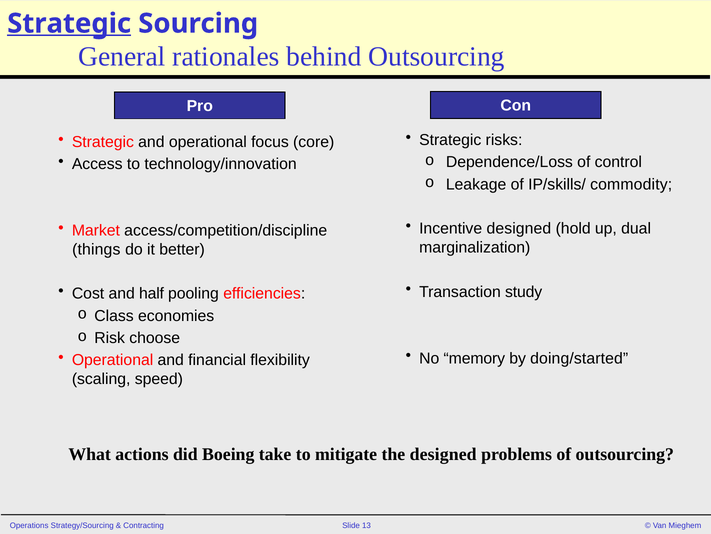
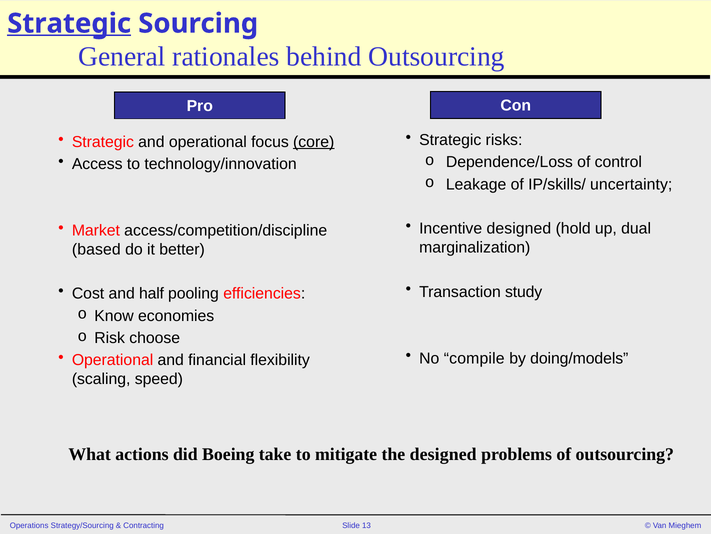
core underline: none -> present (314, 142)
commodity: commodity -> uncertainty (631, 184)
things: things -> based (96, 249)
Class: Class -> Know (114, 315)
memory: memory -> compile (474, 358)
doing/started: doing/started -> doing/models (579, 358)
